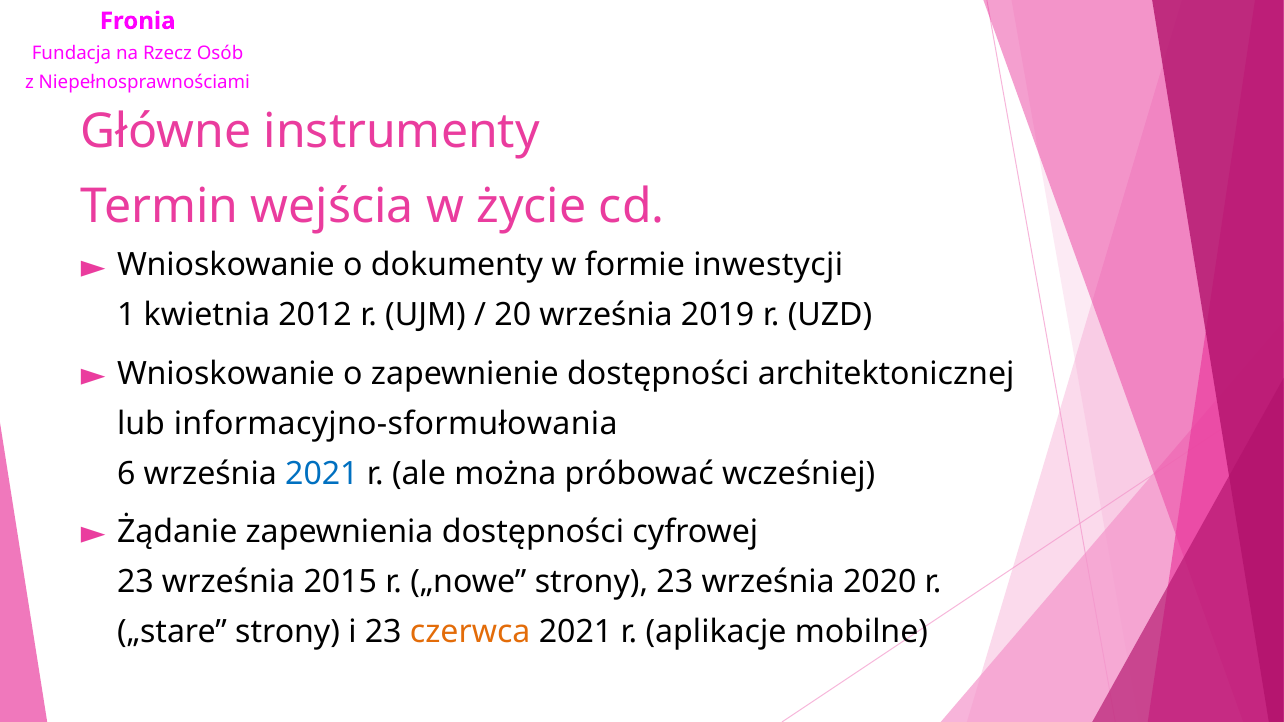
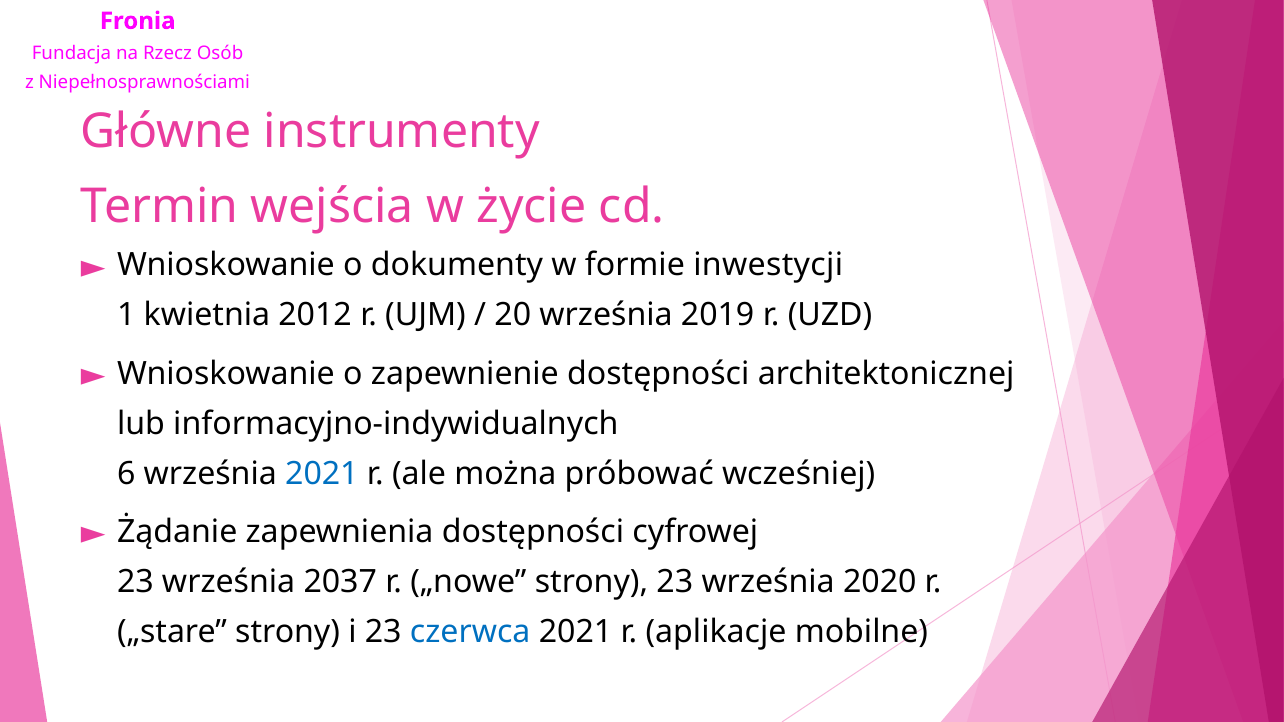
informacyjno-sformułowania: informacyjno-sformułowania -> informacyjno-indywidualnych (396, 424)
2015: 2015 -> 2037 (340, 582)
czerwca colour: orange -> blue (470, 632)
